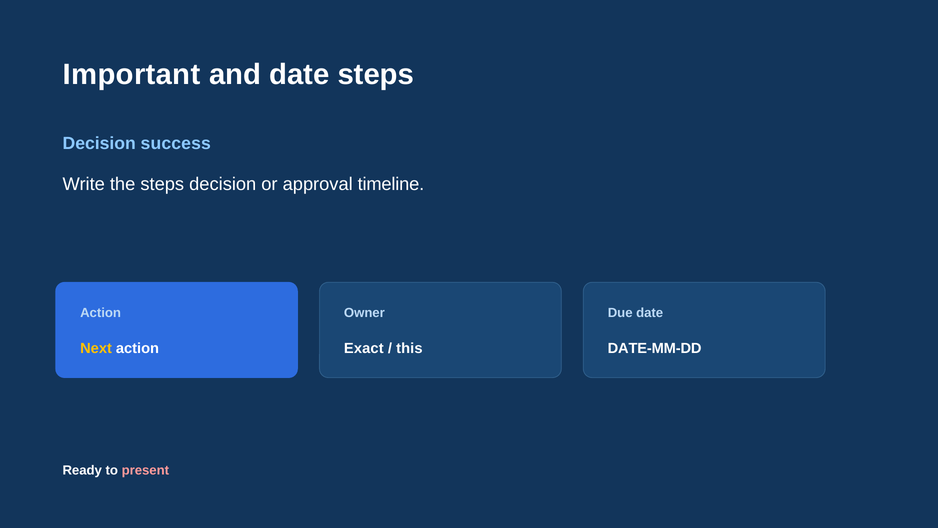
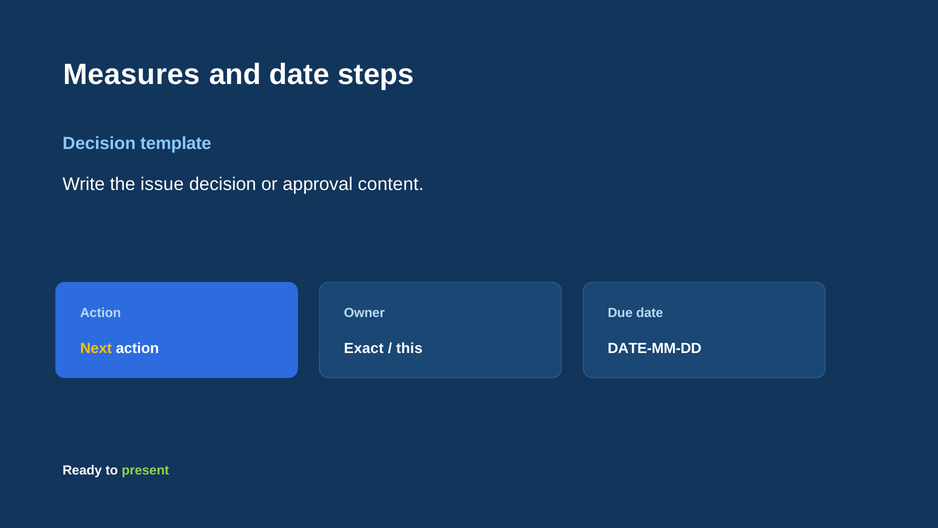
Important: Important -> Measures (132, 74)
success: success -> template (176, 143)
the steps: steps -> issue (162, 184)
timeline: timeline -> content (391, 184)
present colour: pink -> light green (145, 470)
